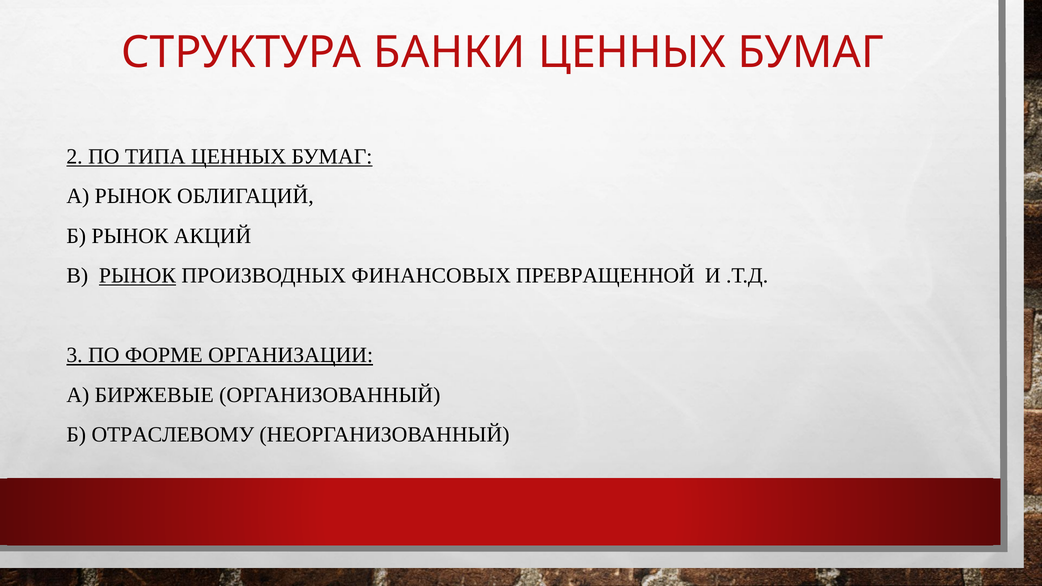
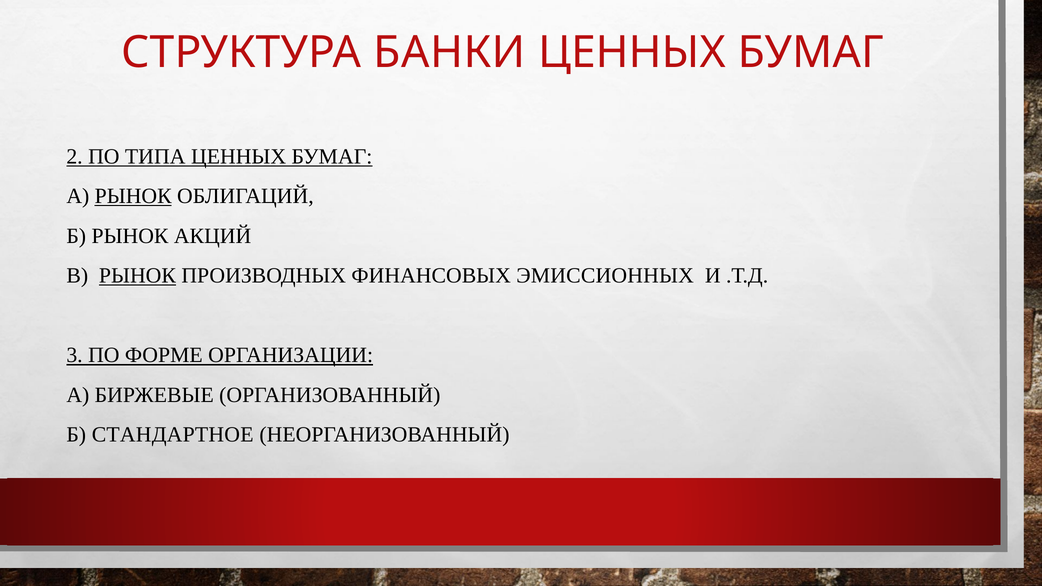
РЫНОК underline: none -> present (133, 196)
ПРЕВРАЩЕННОЙ: ПРЕВРАЩЕННОЙ -> ЭМИССИОННЫХ (605, 276)
ОТРАСЛЕВОМУ: ОТРАСЛЕВОМУ -> СТАНДАРТНОЕ (173, 435)
